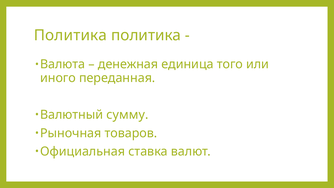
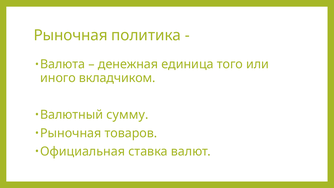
Политика: Политика -> Рыночная (71, 35)
переданная: переданная -> вкладчиком (117, 78)
